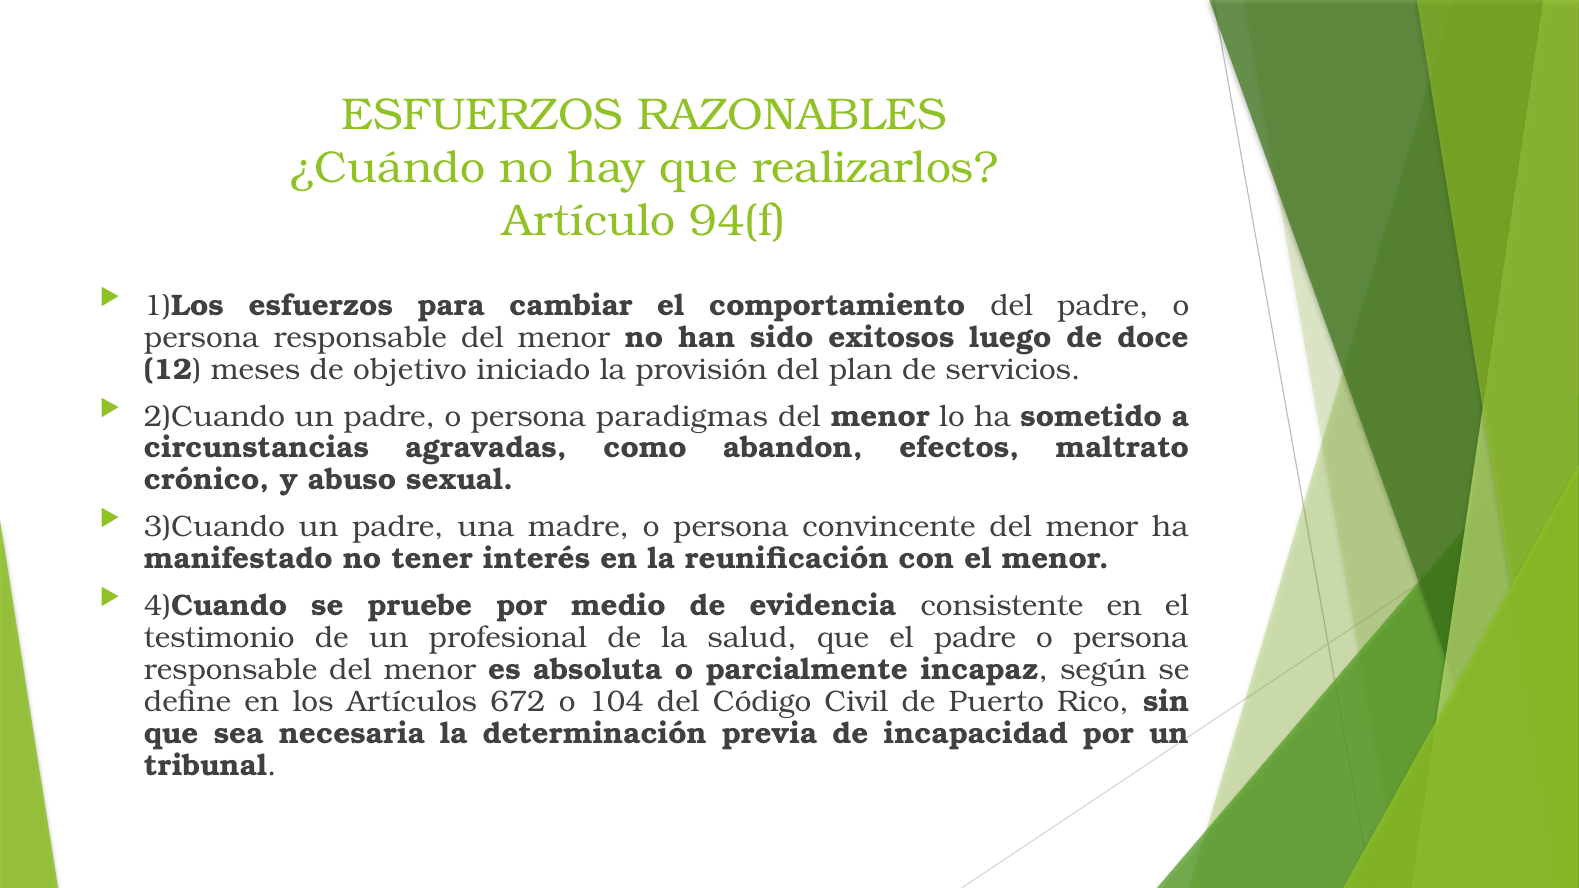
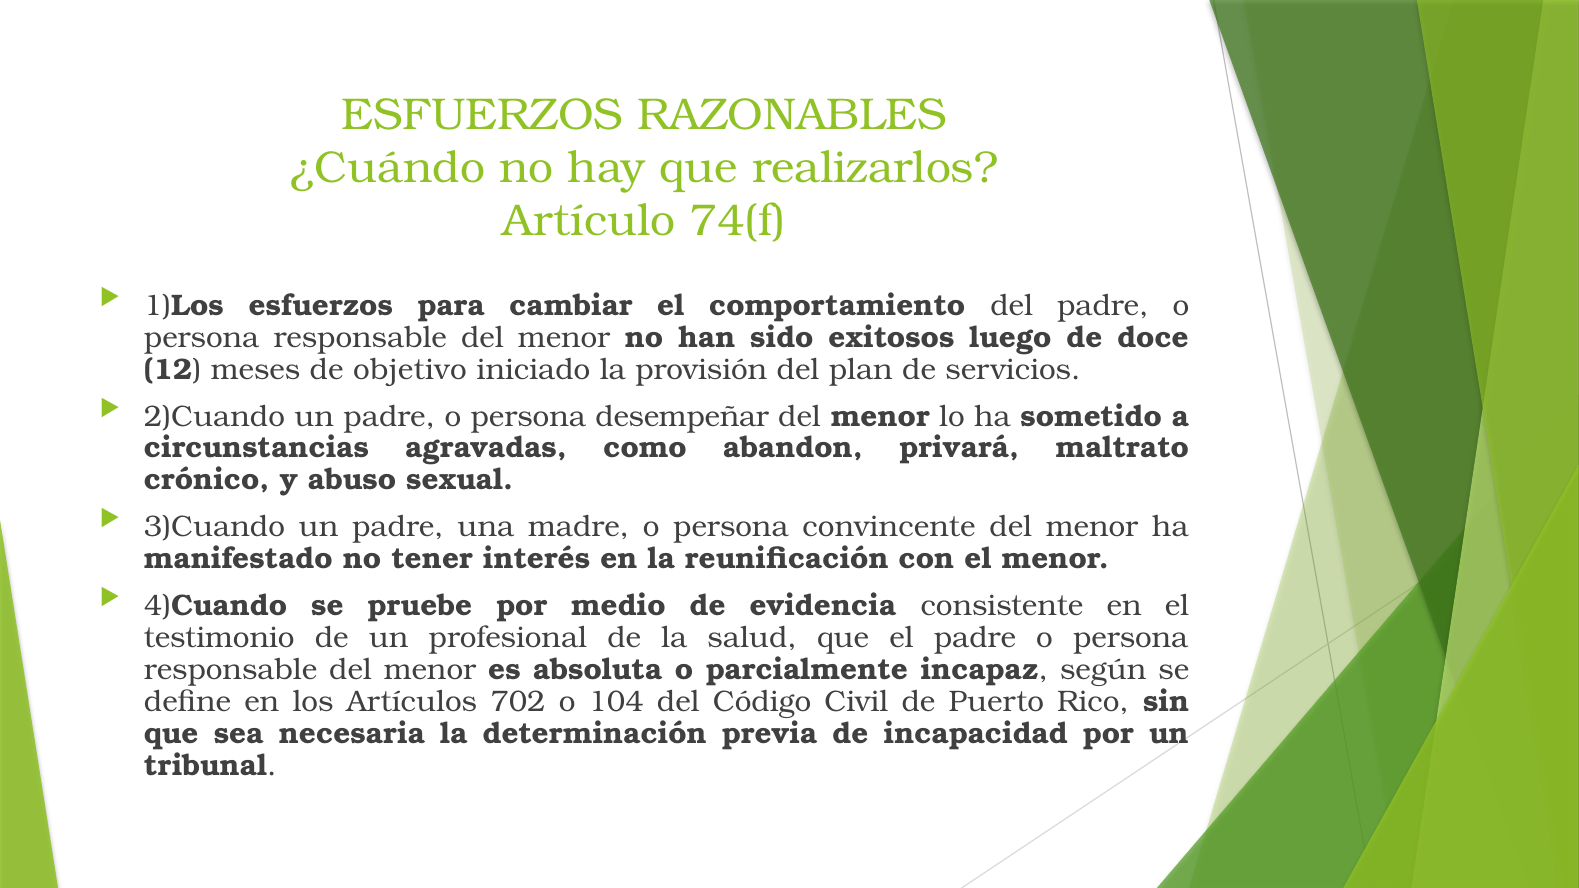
94(f: 94(f -> 74(f (738, 221)
paradigmas: paradigmas -> desempeñar (682, 416)
efectos: efectos -> privará (959, 448)
672: 672 -> 702 (518, 702)
